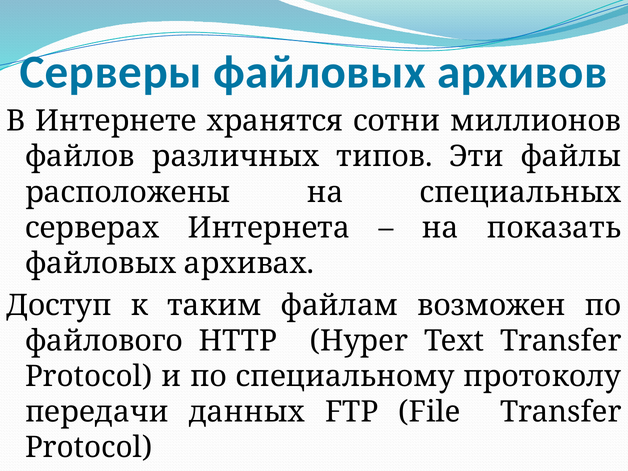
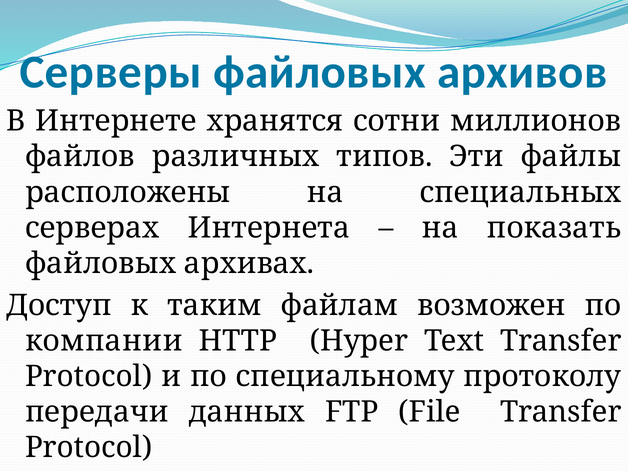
файлового: файлового -> компании (104, 341)
